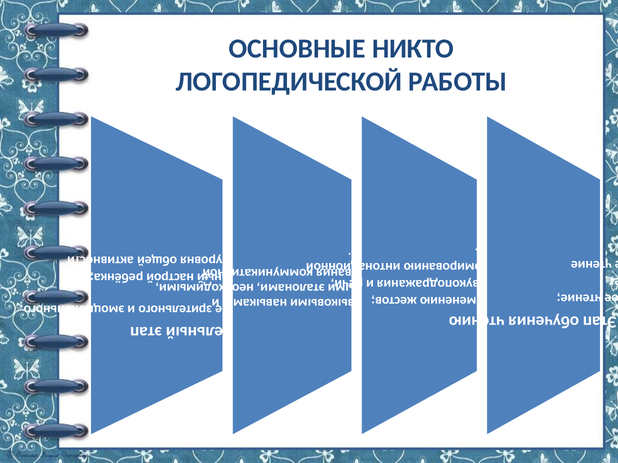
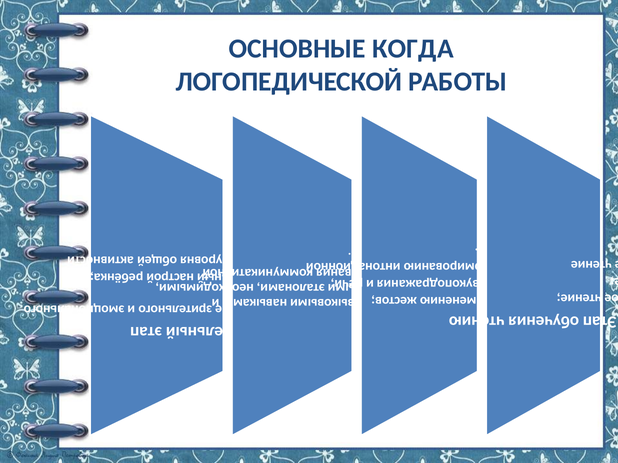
НИКТО: НИКТО -> КОГДА (413, 49)
